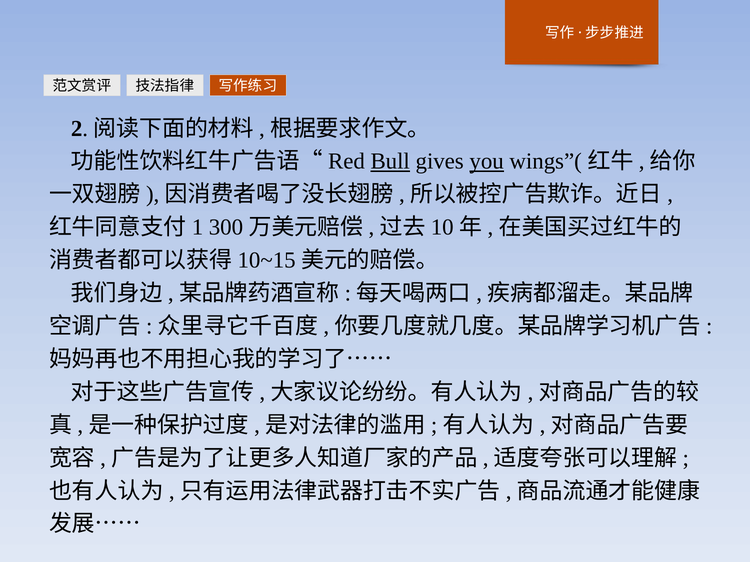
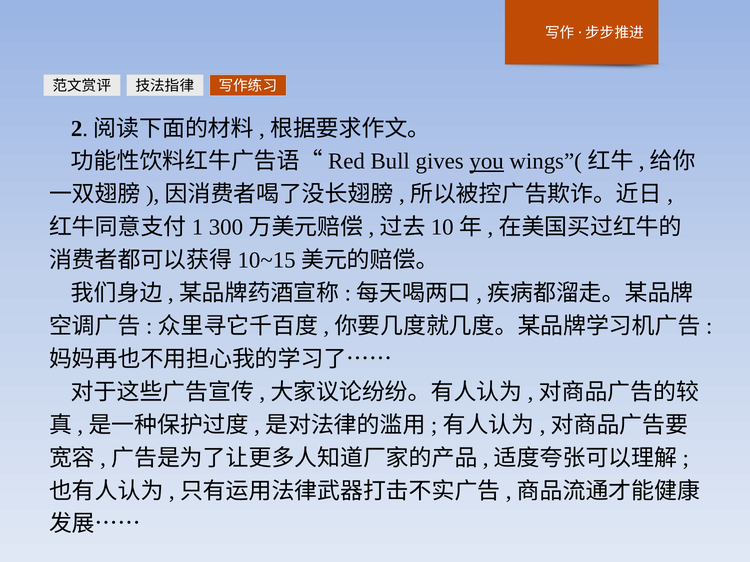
Bull underline: present -> none (390, 162)
